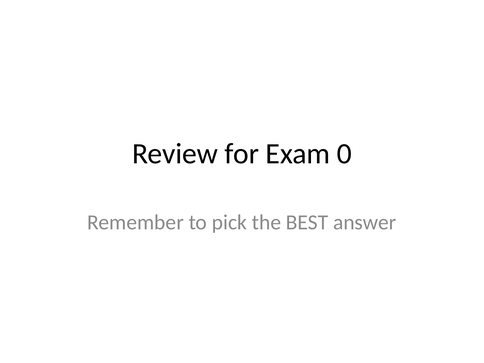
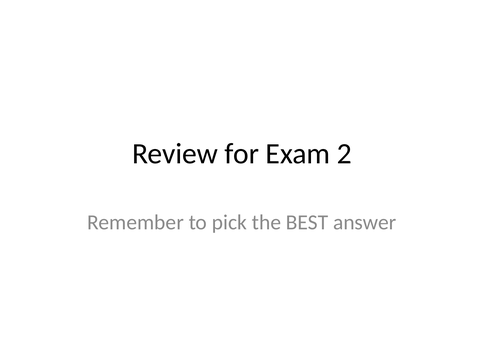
0: 0 -> 2 (344, 154)
